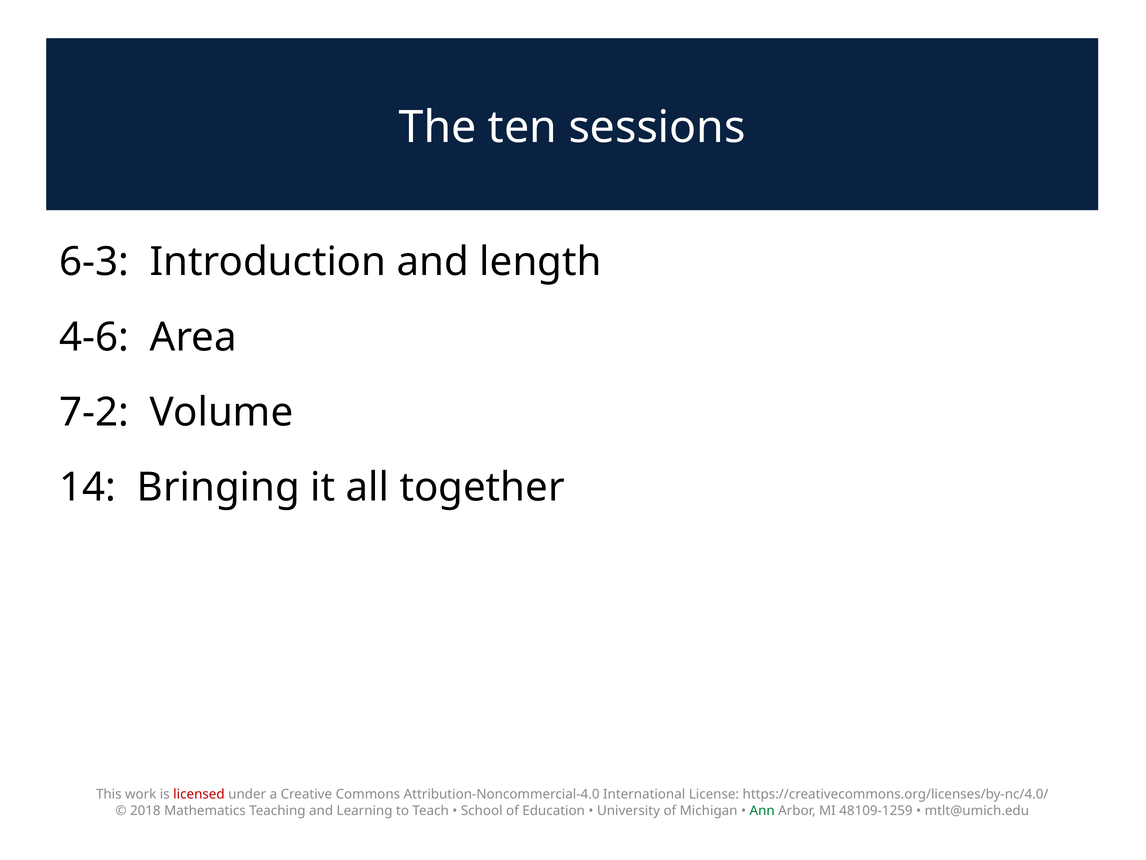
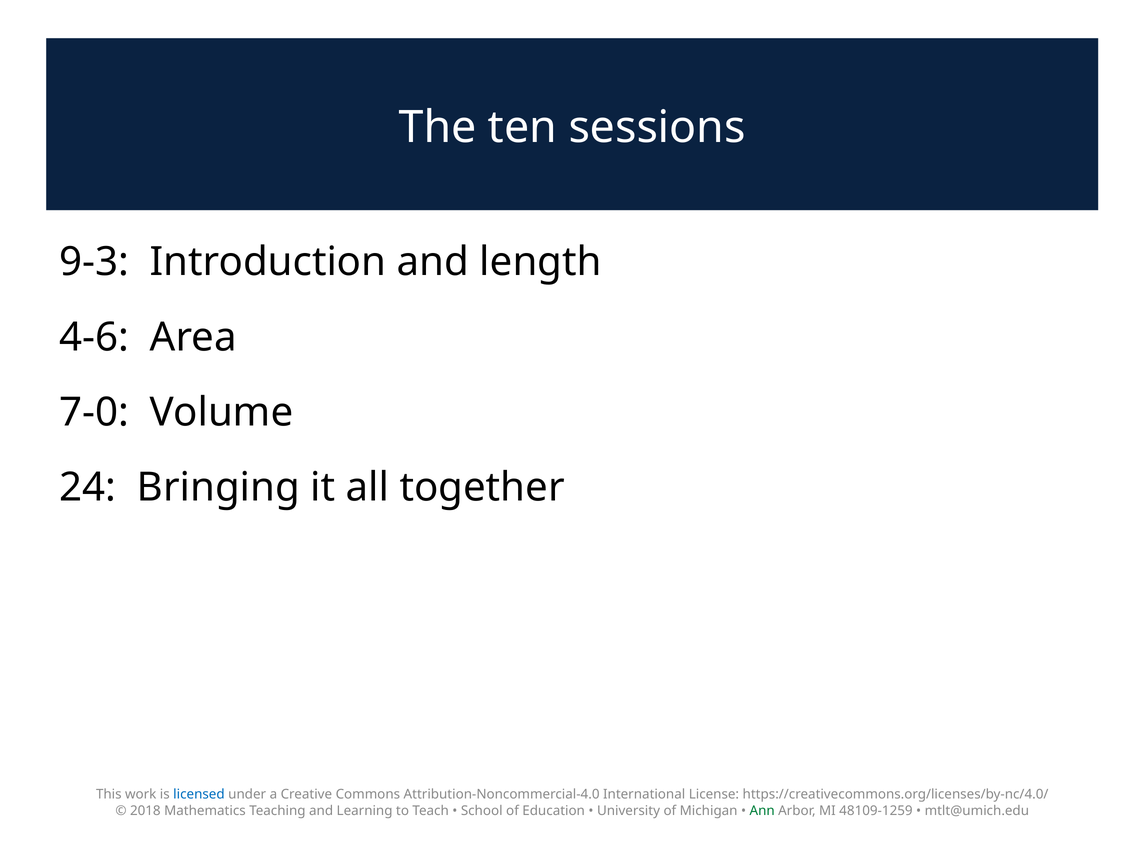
6-3: 6-3 -> 9-3 (94, 262)
7-2: 7-2 -> 7-0 (94, 412)
14: 14 -> 24 (88, 488)
licensed colour: red -> blue (199, 794)
